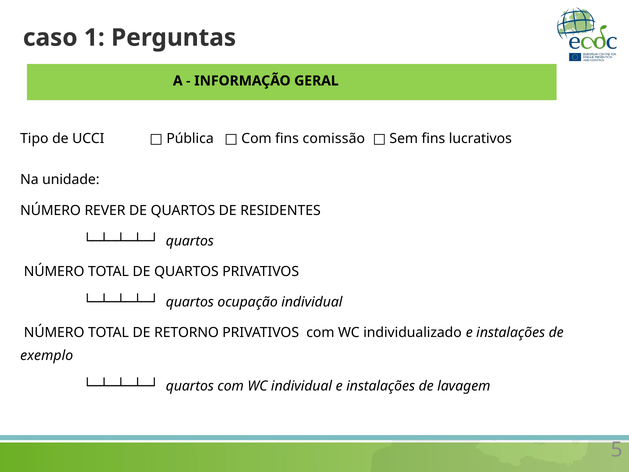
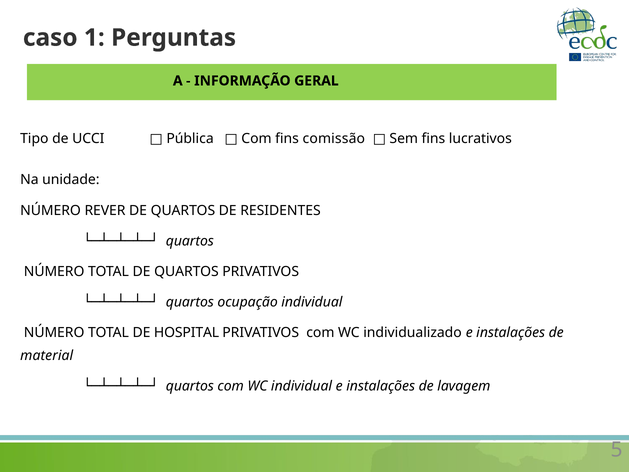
RETORNO: RETORNO -> HOSPITAL (187, 333)
exemplo: exemplo -> material (47, 355)
